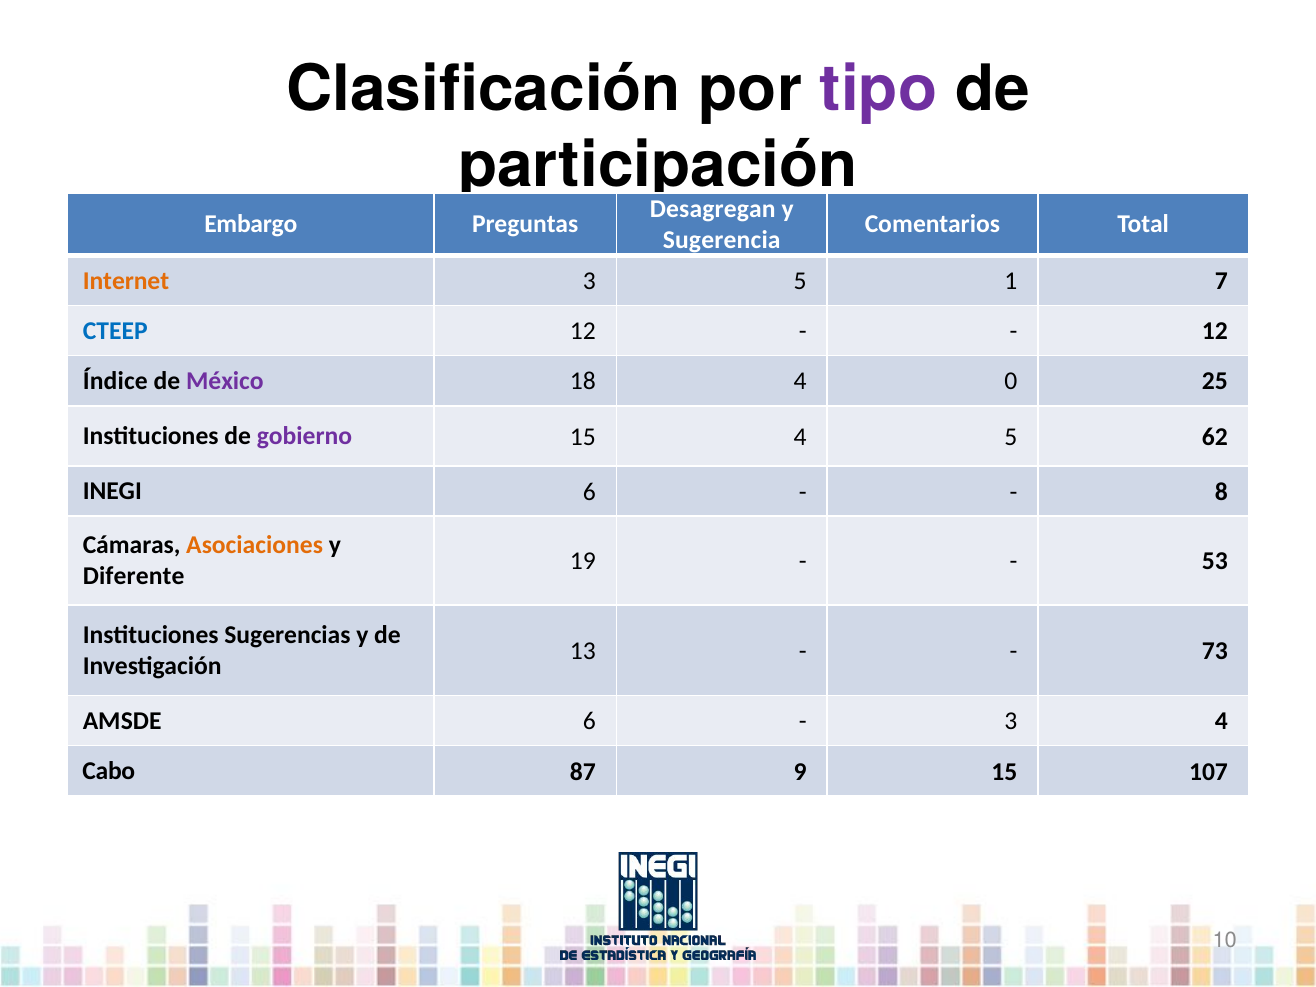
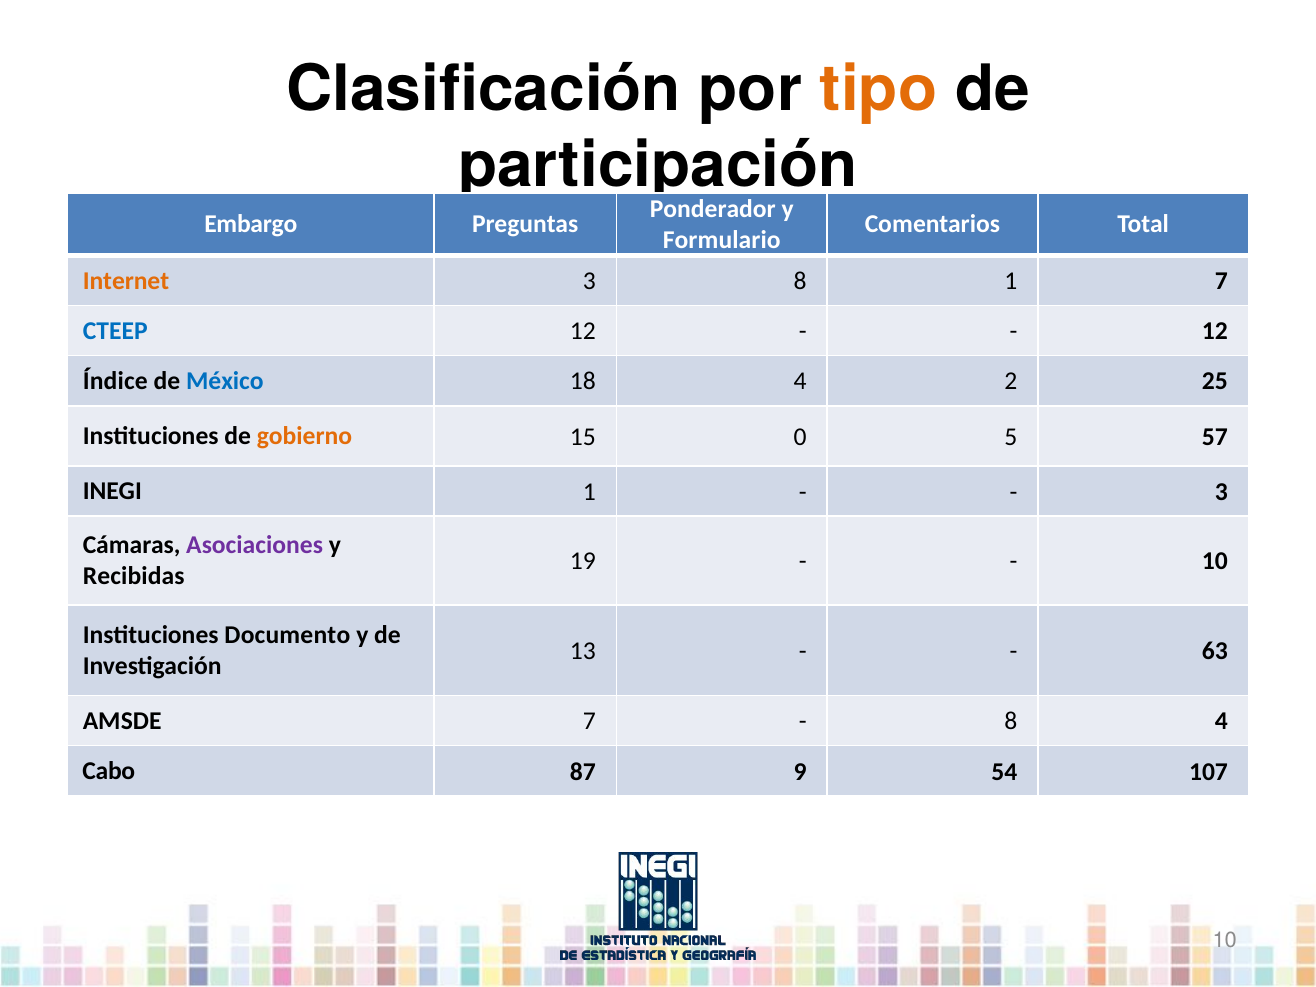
tipo colour: purple -> orange (878, 89)
Desagregan: Desagregan -> Ponderador (713, 209)
Sugerencia: Sugerencia -> Formulario (722, 240)
3 5: 5 -> 8 (800, 281)
México colour: purple -> blue (225, 381)
0: 0 -> 2 (1011, 382)
gobierno colour: purple -> orange (304, 436)
15 4: 4 -> 0 (800, 437)
62: 62 -> 57 (1215, 437)
INEGI 6: 6 -> 1 (589, 492)
8: 8 -> 3 (1221, 492)
Asociaciones colour: orange -> purple (255, 545)
53: 53 -> 10 (1215, 561)
Diferente: Diferente -> Recibidas (134, 576)
Sugerencias: Sugerencias -> Documento (287, 635)
73: 73 -> 63 (1215, 651)
AMSDE 6: 6 -> 7 (589, 721)
3: 3 -> 8 (1011, 721)
9 15: 15 -> 54 (1004, 772)
